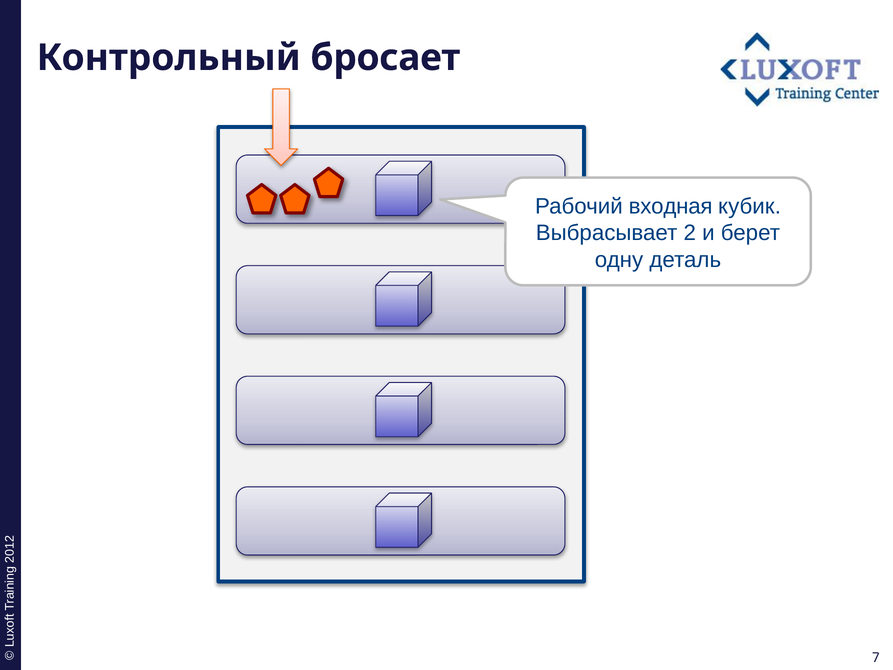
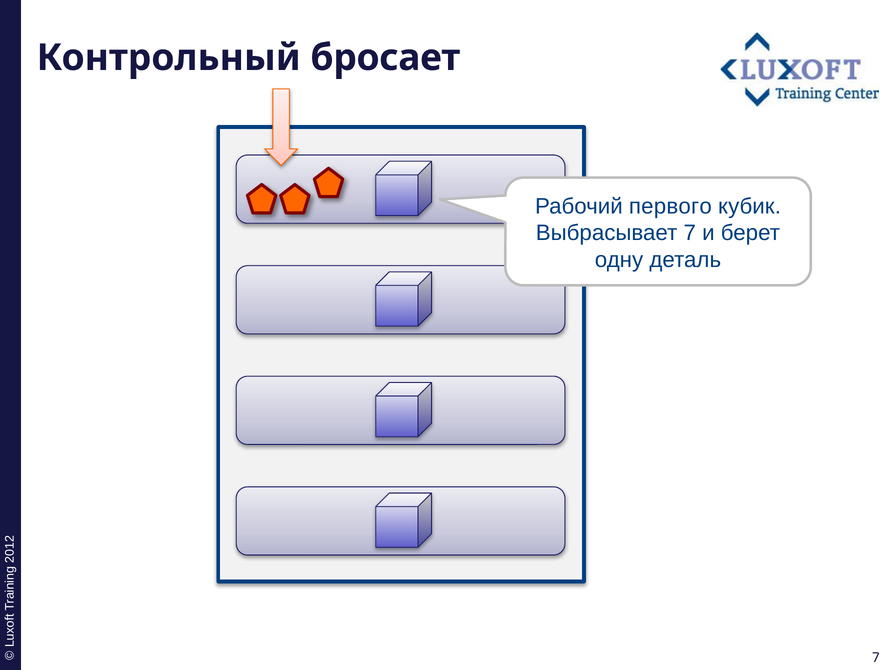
входная: входная -> первого (670, 206)
Выбрасывает 2: 2 -> 7 (690, 233)
